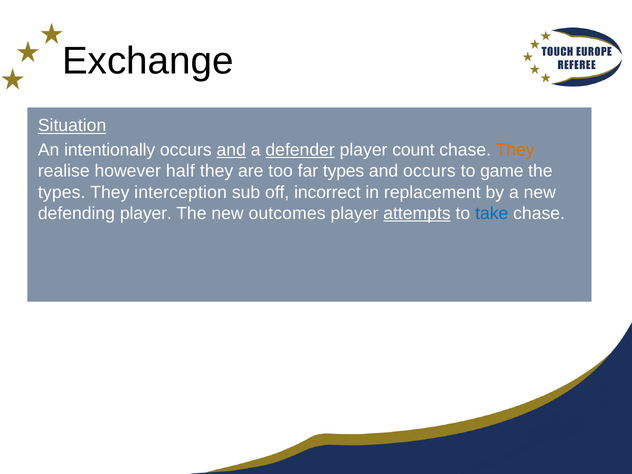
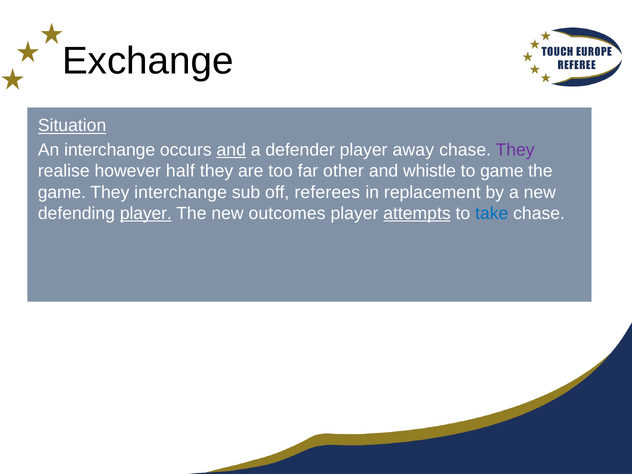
An intentionally: intentionally -> interchange (110, 150)
defender underline: present -> none (300, 150)
count: count -> away (413, 150)
They colour: orange -> purple (515, 150)
far types: types -> other (343, 171)
and occurs: occurs -> whistle (430, 171)
types: types -> game (62, 192)
They interception: interception -> interchange (181, 192)
incorrect: incorrect -> referees (327, 192)
player underline: none -> present (146, 213)
